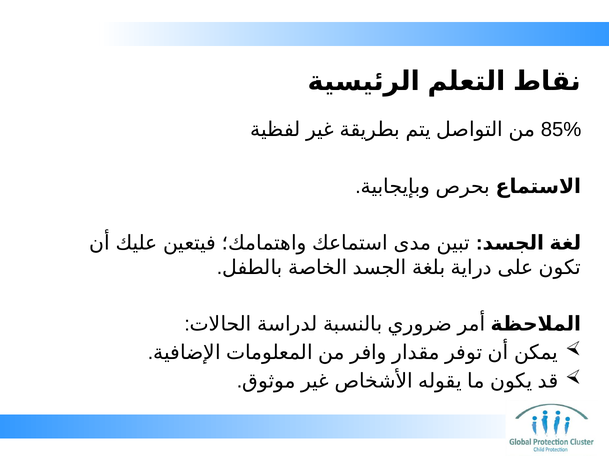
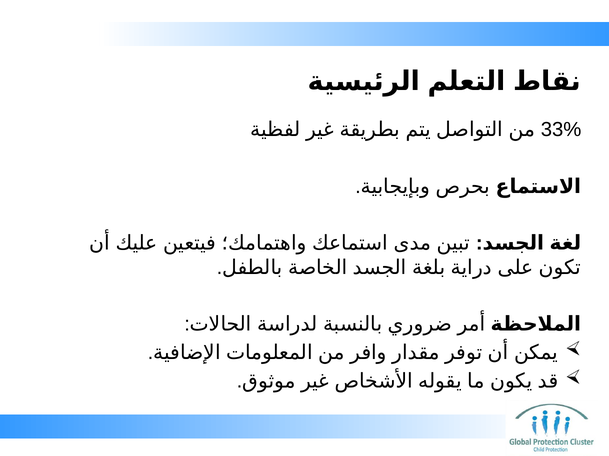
85%: 85% -> 33% (561, 130)
